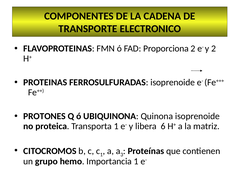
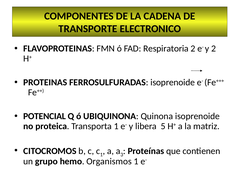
Proporciona: Proporciona -> Respiratoria (166, 49)
PROTONES: PROTONES -> POTENCIAL (45, 116)
6: 6 -> 5 (163, 126)
Importancia: Importancia -> Organismos (109, 162)
